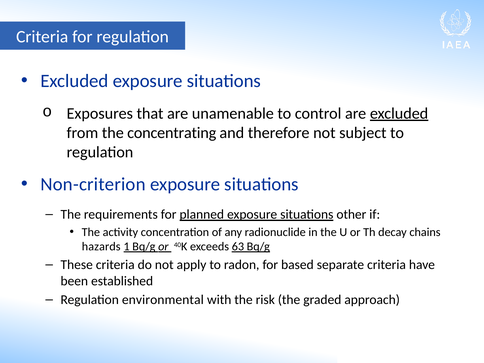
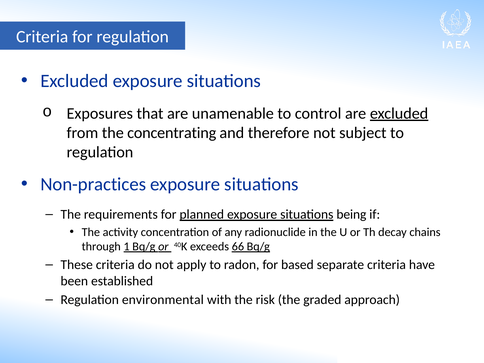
Non-criterion: Non-criterion -> Non-practices (93, 184)
other: other -> being (351, 214)
hazards: hazards -> through (101, 247)
63: 63 -> 66 (238, 247)
